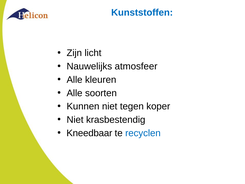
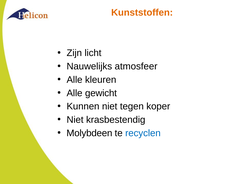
Kunststoffen colour: blue -> orange (142, 13)
soorten: soorten -> gewicht (101, 93)
Kneedbaar: Kneedbaar -> Molybdeen (89, 133)
